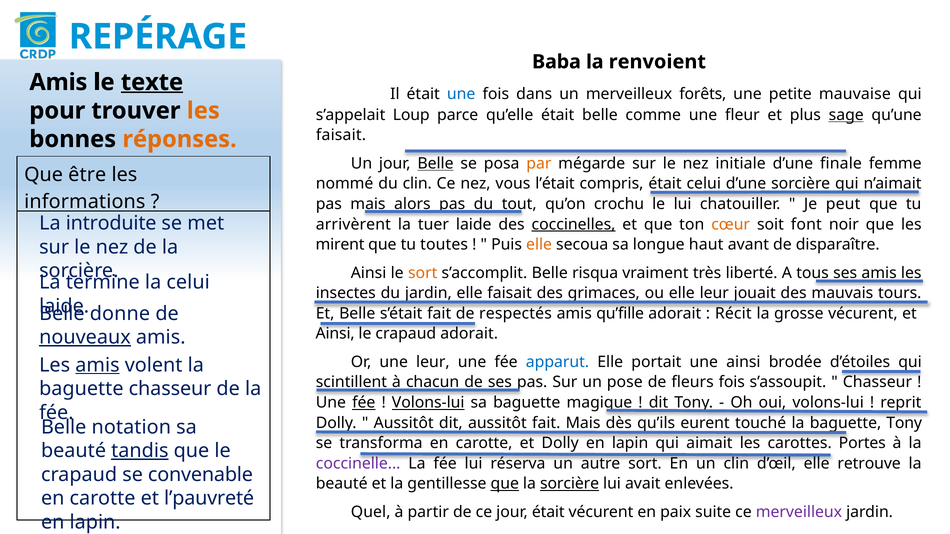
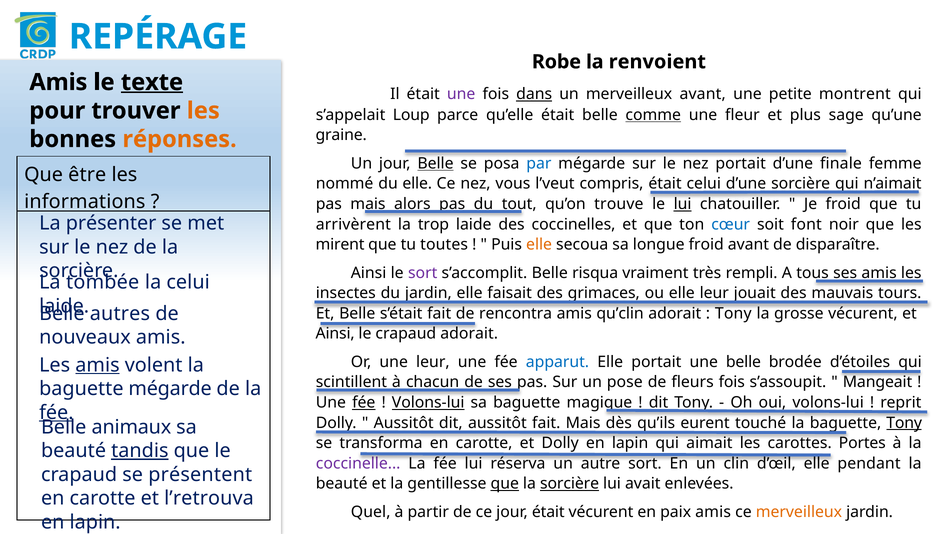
Baba: Baba -> Robe (556, 62)
une colour: blue -> purple (461, 94)
dans underline: none -> present (534, 94)
merveilleux forêts: forêts -> avant (703, 94)
mauvaise: mauvaise -> montrent (855, 94)
comme underline: none -> present (653, 115)
sage underline: present -> none (846, 115)
faisait: faisait -> graine (341, 135)
par colour: orange -> blue (539, 164)
nez initiale: initiale -> portait (741, 164)
du clin: clin -> elle (417, 184)
l’était: l’était -> l’veut (555, 184)
crochu: crochu -> trouve (619, 204)
lui underline: none -> present (683, 204)
Je peut: peut -> froid (843, 204)
introduite: introduite -> présenter (111, 224)
tuer: tuer -> trop (433, 224)
coccinelles underline: present -> none (574, 224)
cœur colour: orange -> blue (731, 224)
longue haut: haut -> froid (706, 245)
sort colour: orange -> purple (423, 273)
liberté: liberté -> rempli (752, 273)
termine: termine -> tombée (103, 283)
donne: donne -> autres (120, 314)
respectés: respectés -> rencontra (516, 314)
qu’fille: qu’fille -> qu’clin (620, 314)
Récit: Récit -> Tony (733, 314)
nouveaux underline: present -> none (85, 337)
une ainsi: ainsi -> belle (743, 362)
Chasseur: Chasseur -> Mangeait (878, 382)
baguette chasseur: chasseur -> mégarde (170, 389)
fée underline: none -> present (56, 413)
Tony underline: none -> present (904, 423)
notation: notation -> animaux (131, 427)
retrouve: retrouve -> pendant (869, 464)
convenable: convenable -> présentent (200, 475)
l’pauvreté: l’pauvreté -> l’retrouva (209, 499)
paix suite: suite -> amis (713, 512)
merveilleux colour: purple -> orange (799, 512)
